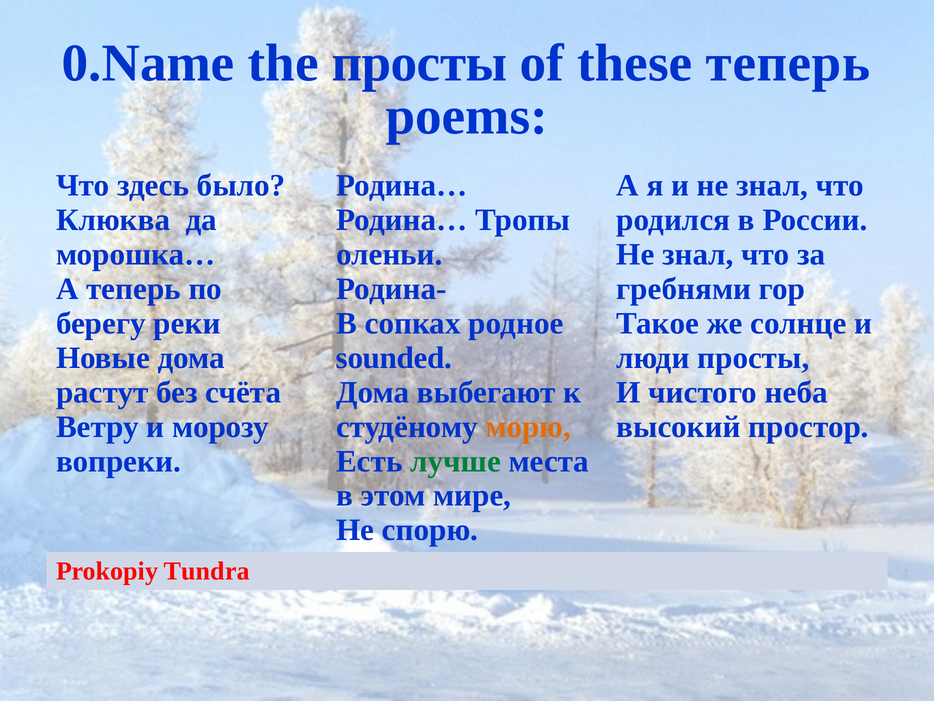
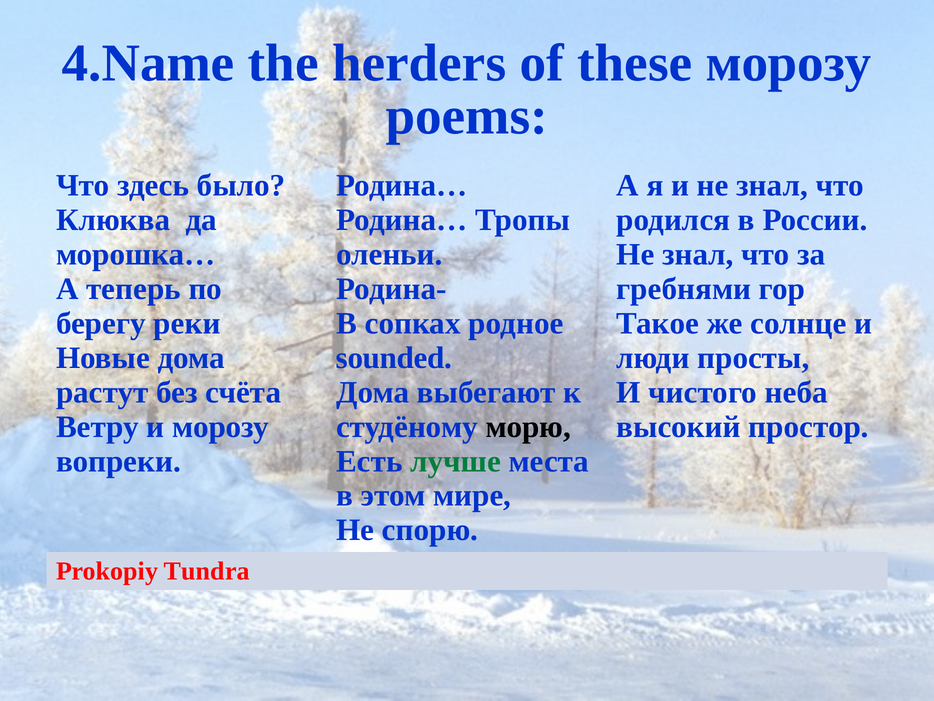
0.Name: 0.Name -> 4.Name (148, 63)
the просты: просты -> herders (419, 63)
these теперь: теперь -> морозу (788, 63)
морю colour: orange -> black (528, 426)
